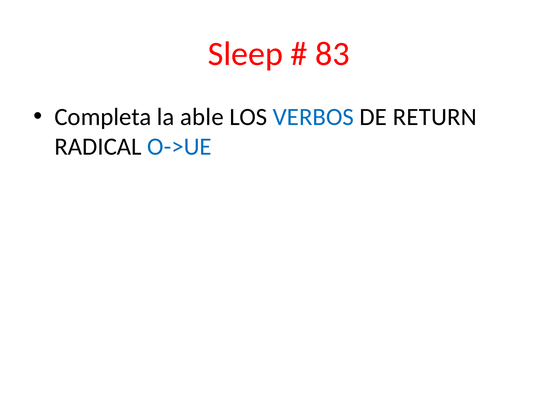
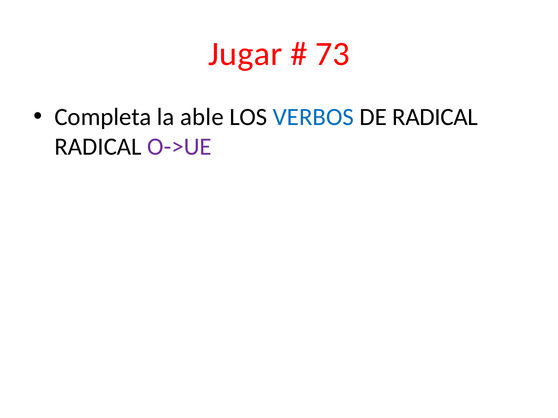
Sleep: Sleep -> Jugar (245, 54)
83: 83 -> 73 (333, 54)
DE RETURN: RETURN -> RADICAL (435, 117)
O->UE colour: blue -> purple (180, 147)
